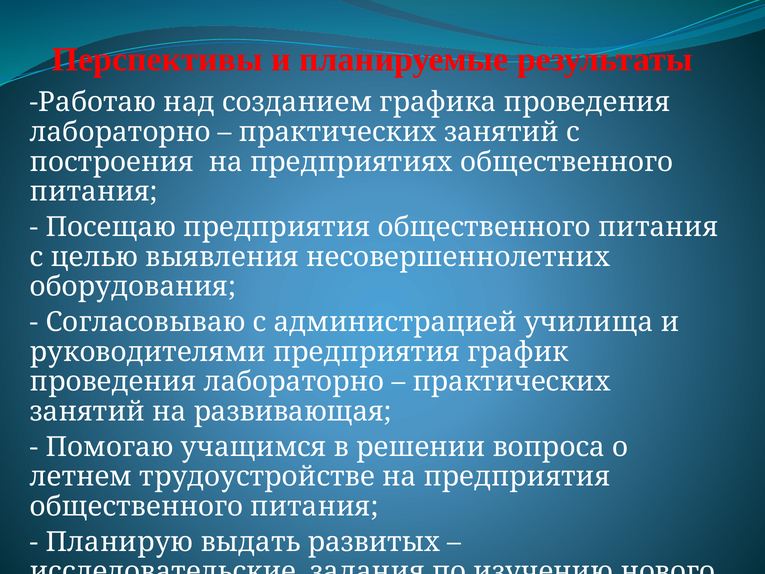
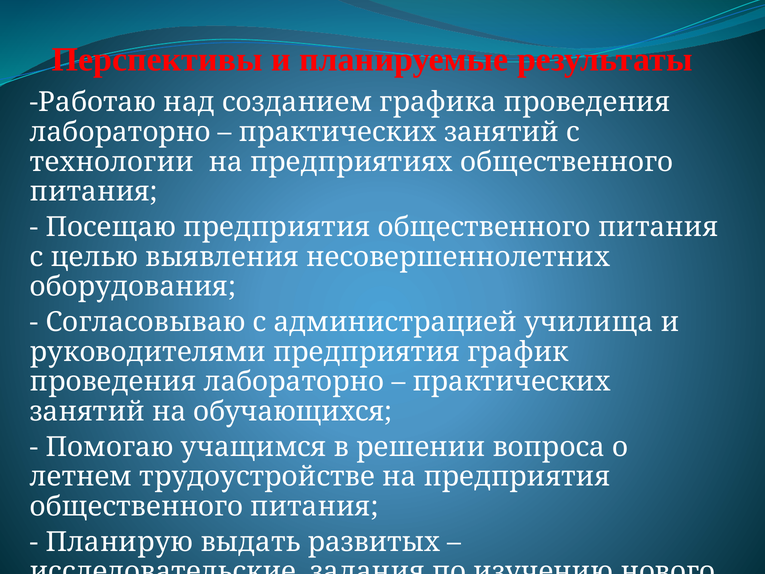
построения: построения -> технологии (112, 162)
развивающая: развивающая -> обучающихся (293, 411)
